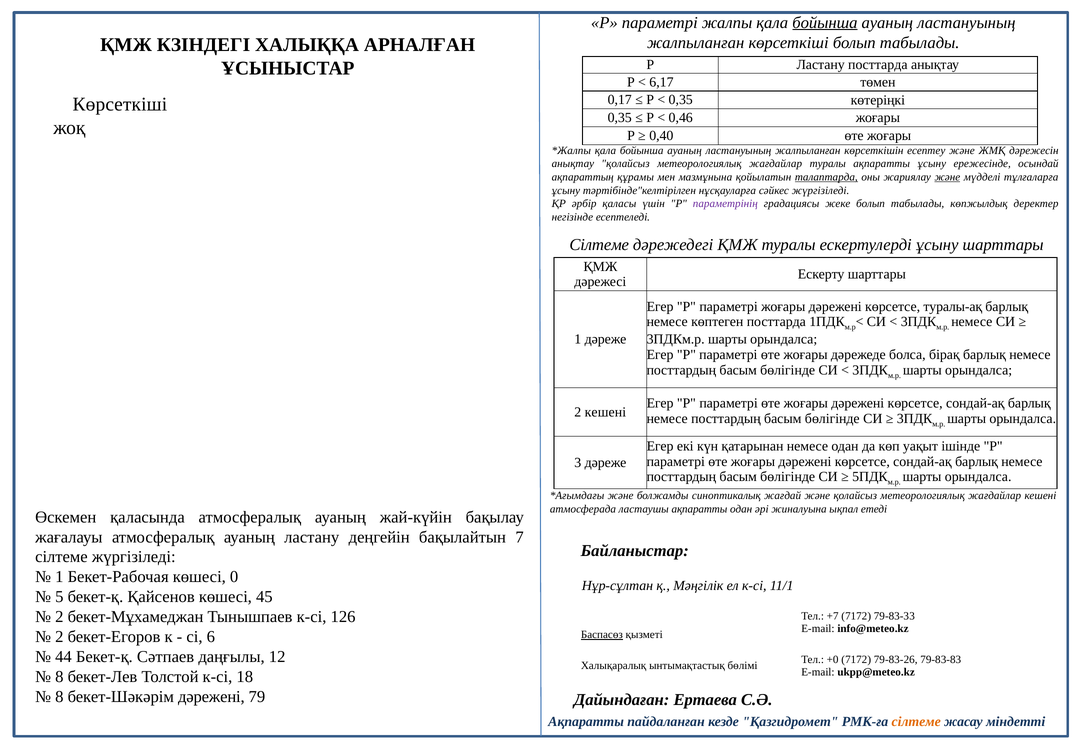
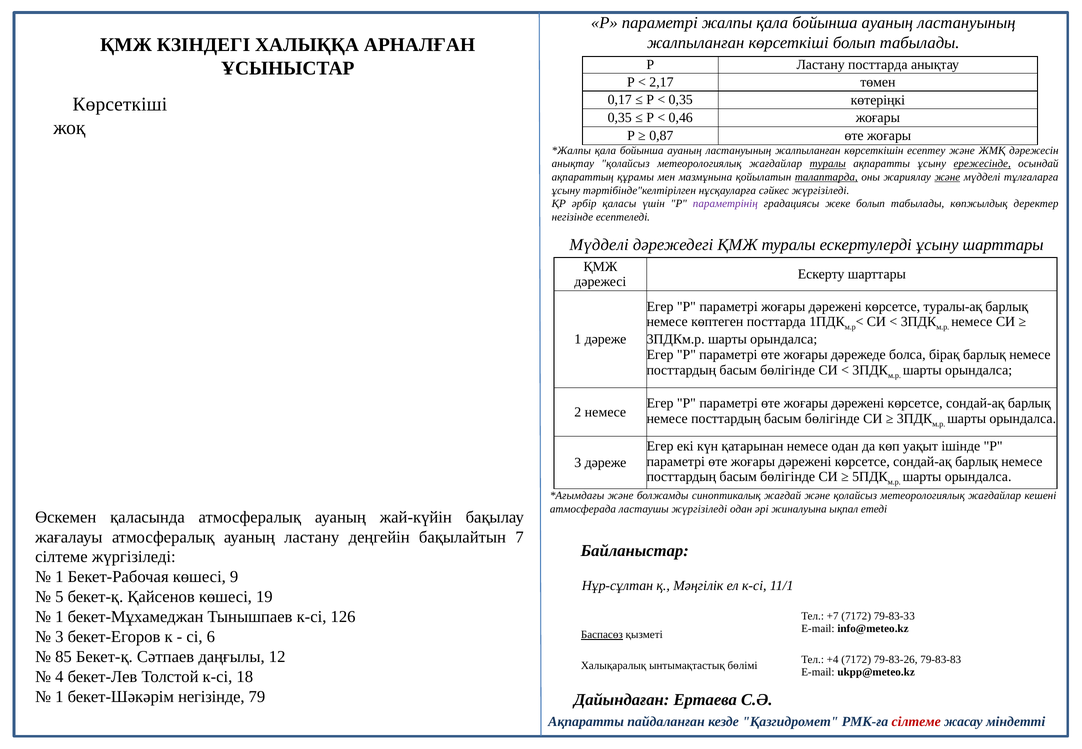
бойынша underline: present -> none (825, 23)
6,17: 6,17 -> 2,17 (661, 82)
0,40: 0,40 -> 0,87 (661, 136)
туралы underline: none -> present (828, 164)
ережесінде underline: none -> present (982, 164)
Сілтеме: Сілтеме -> Мүдделі (599, 245)
2 кешені: кешені -> немесе (605, 412)
ластаушы ақпаратты: ақпаратты -> жүргізіледі (699, 509)
0: 0 -> 9 (234, 577)
45: 45 -> 19 (264, 597)
2: 2 -> 1 (59, 617)
2: 2 -> 3 (59, 637)
44: 44 -> 85 (63, 657)
+0: +0 -> +4 (833, 660)
8: 8 -> 4 (59, 677)
8: 8 -> 1 (59, 697)
бекет-Шәкәрім дәрежені: дәрежені -> негізінде (211, 697)
сілтеме colour: orange -> red (916, 722)
